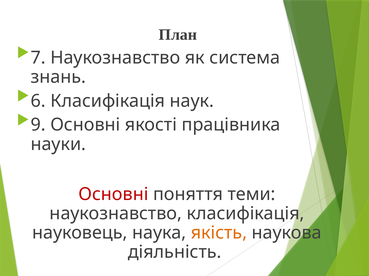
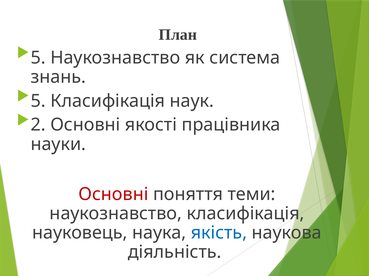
7: 7 -> 5 (38, 58)
6: 6 -> 5 (38, 101)
9: 9 -> 2 (38, 125)
якість colour: orange -> blue (219, 233)
